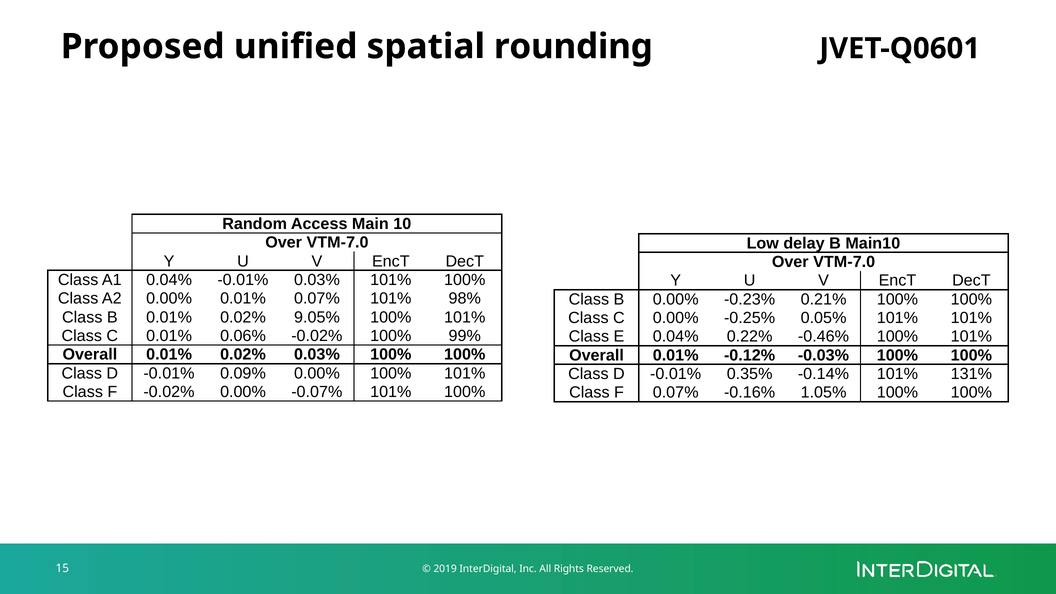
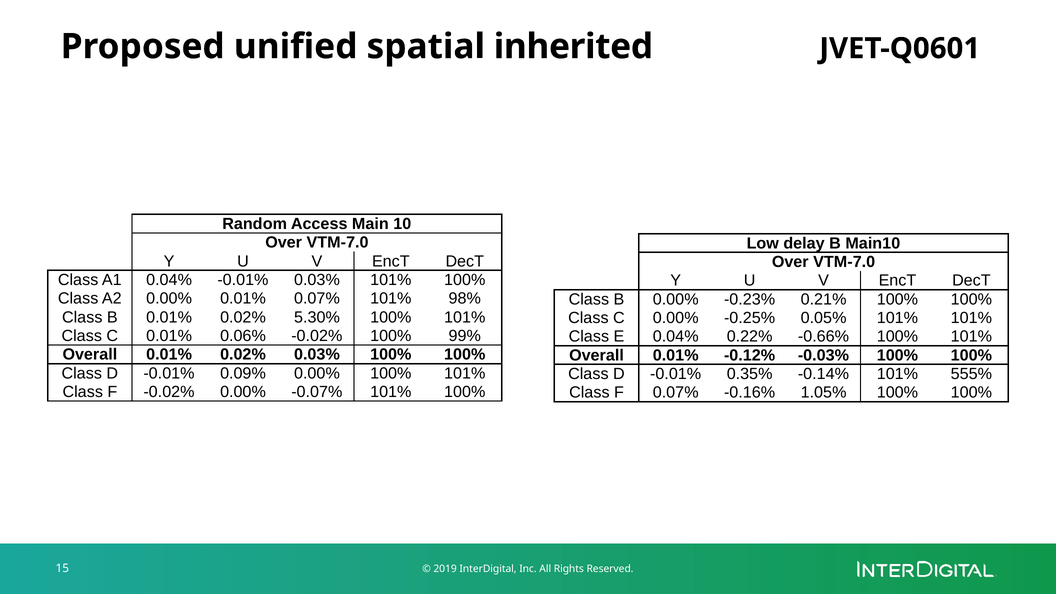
rounding: rounding -> inherited (573, 47)
9.05%: 9.05% -> 5.30% (317, 317)
-0.46%: -0.46% -> -0.66% (823, 337)
131%: 131% -> 555% (971, 374)
